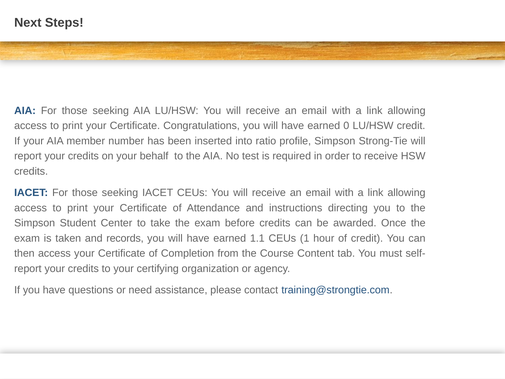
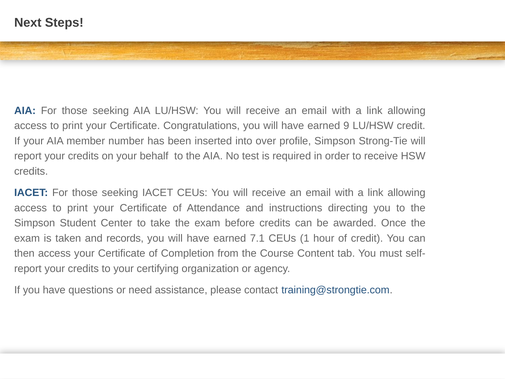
0: 0 -> 9 (346, 126)
ratio: ratio -> over (266, 141)
1.1: 1.1 -> 7.1 (257, 238)
